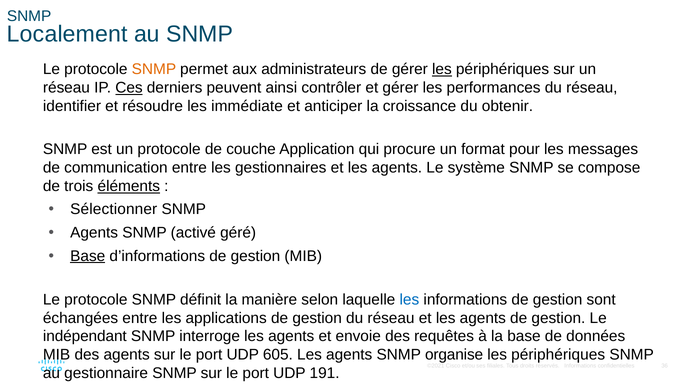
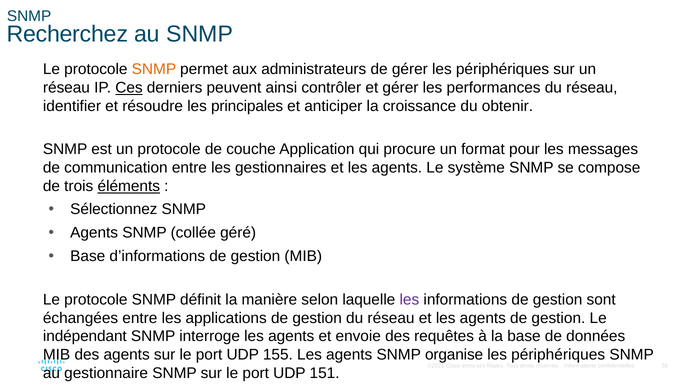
Localement: Localement -> Recherchez (67, 34)
les underline: present -> none (442, 69)
immédiate: immédiate -> principales (247, 106)
Sélectionner: Sélectionner -> Sélectionnez (114, 209)
activé: activé -> collée (193, 233)
Base underline: present -> none (88, 256)
les colour: blue -> purple (409, 300)
605: 605 -> 155 (278, 355)
191: 191 -> 151 (325, 374)
